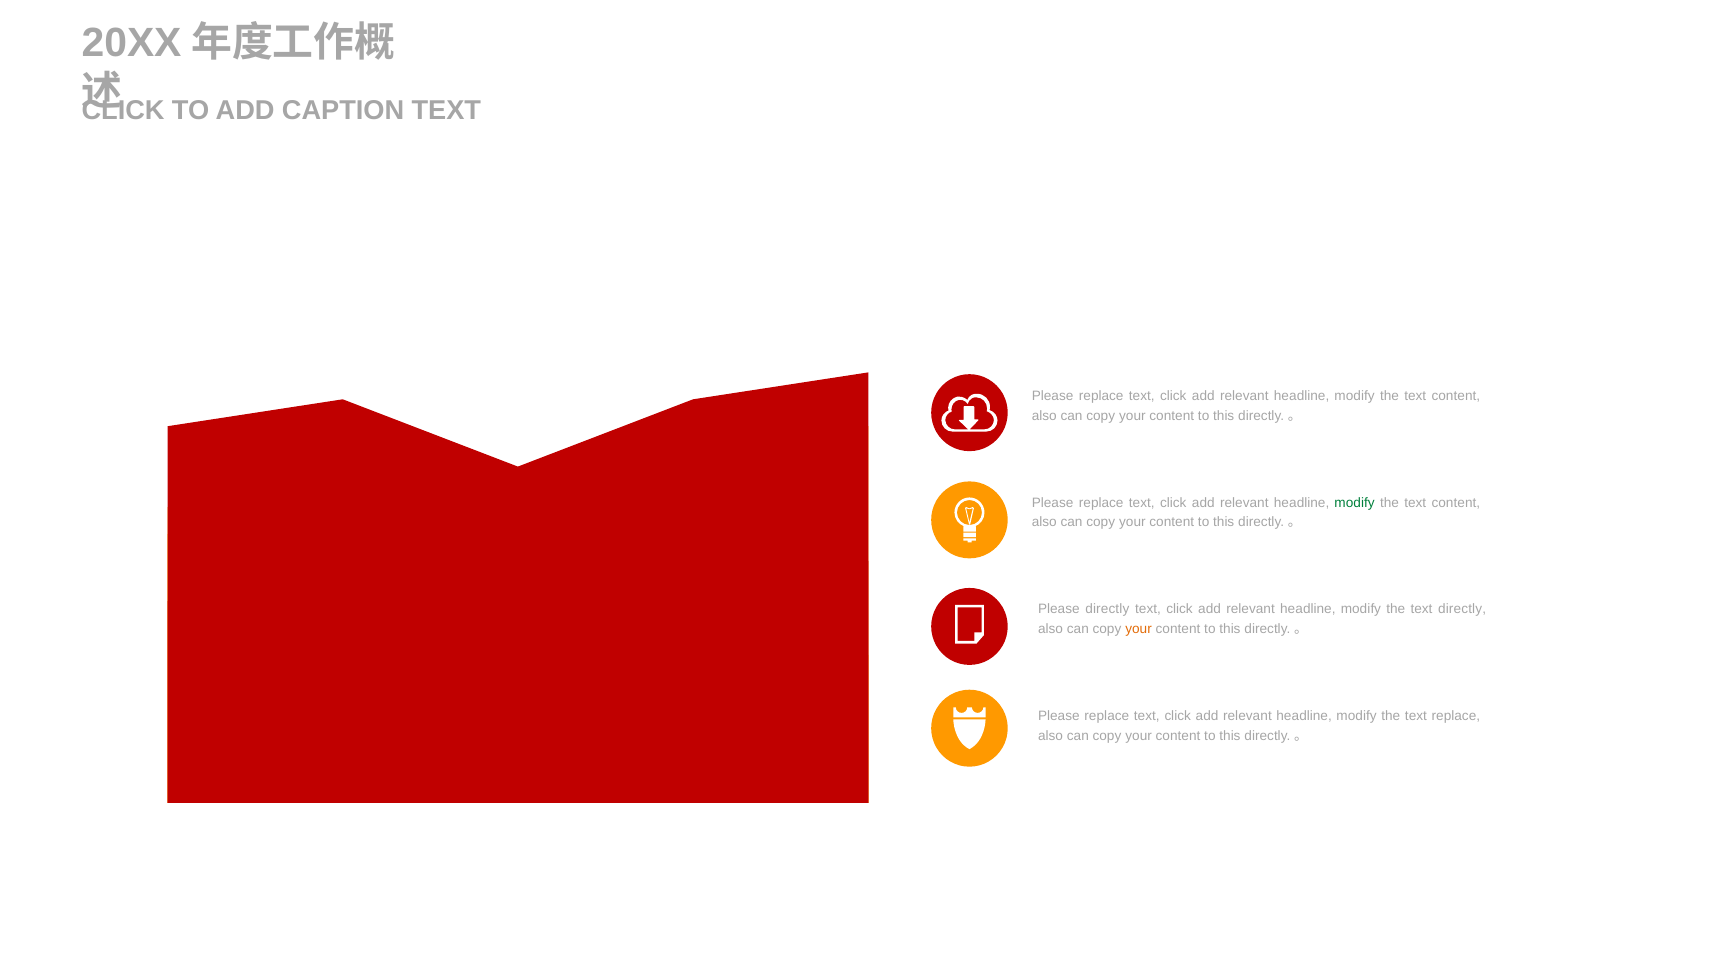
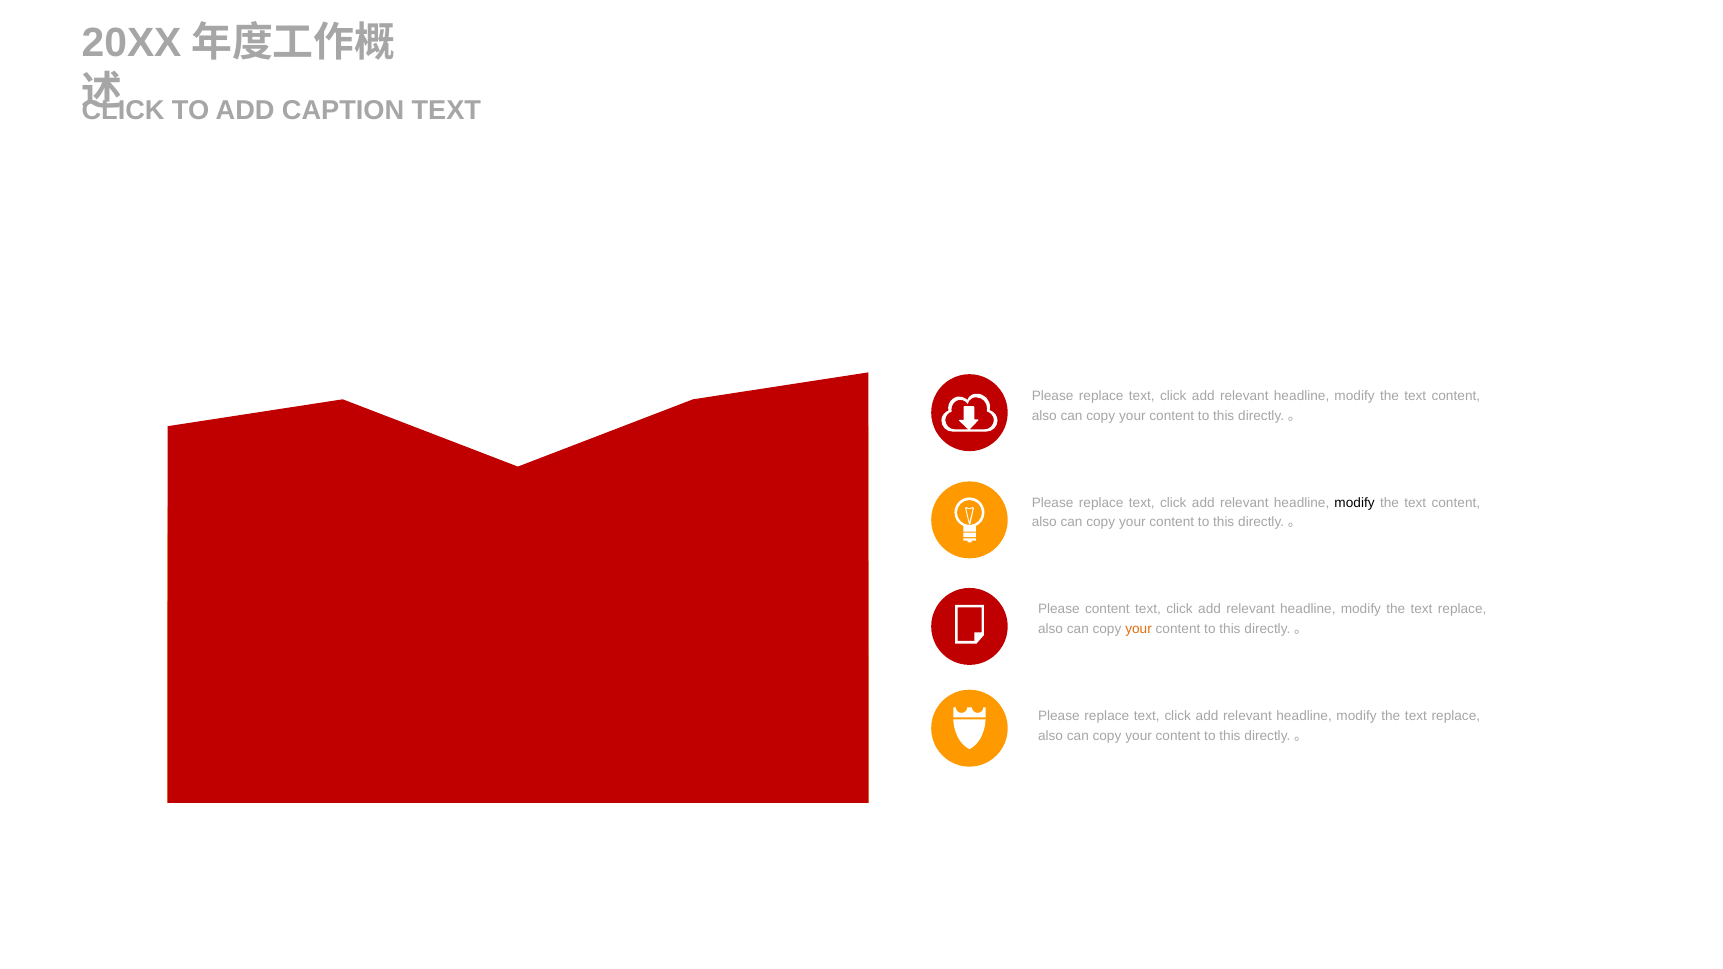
modify colour: green -> black (1355, 503)
Please directly: directly -> content (1107, 610)
directly: directly -> replace (1462, 610)
